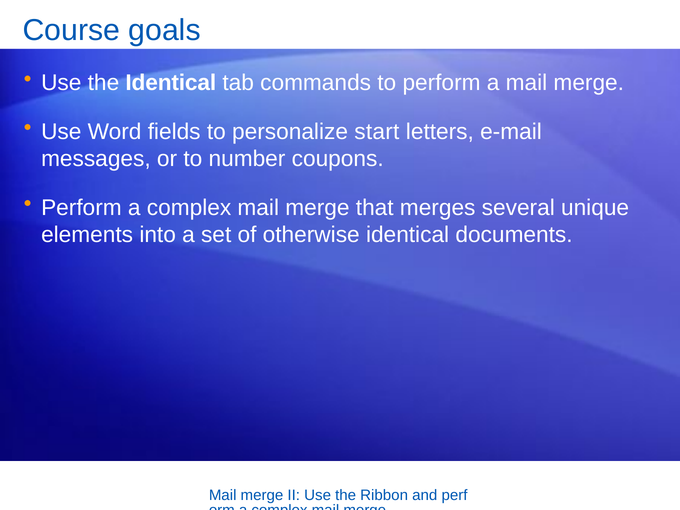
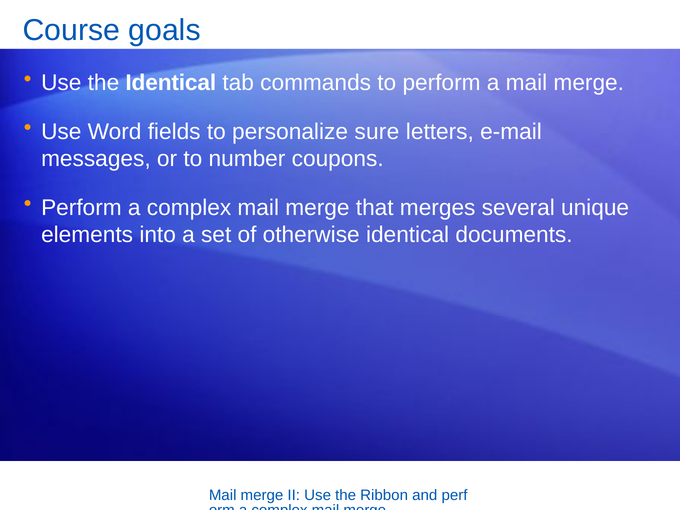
start: start -> sure (377, 132)
